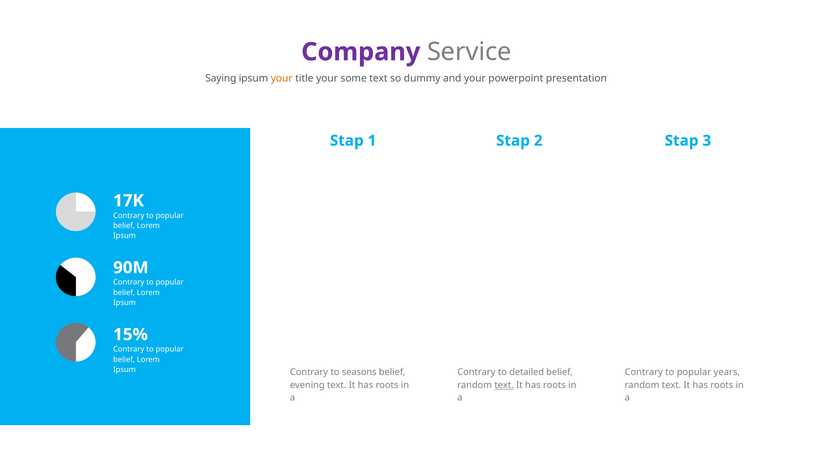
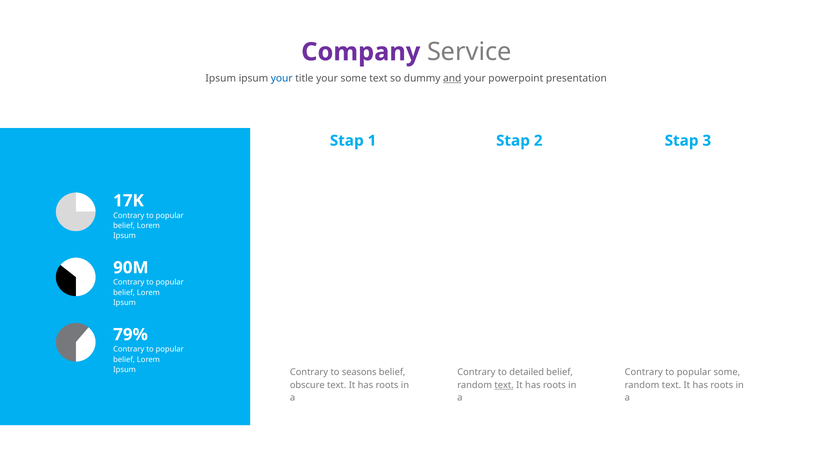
Saying: Saying -> Ipsum (221, 79)
your colour: orange -> blue (282, 79)
and underline: none -> present (452, 79)
15%: 15% -> 79% (131, 335)
popular years: years -> some (727, 373)
evening: evening -> obscure (307, 385)
